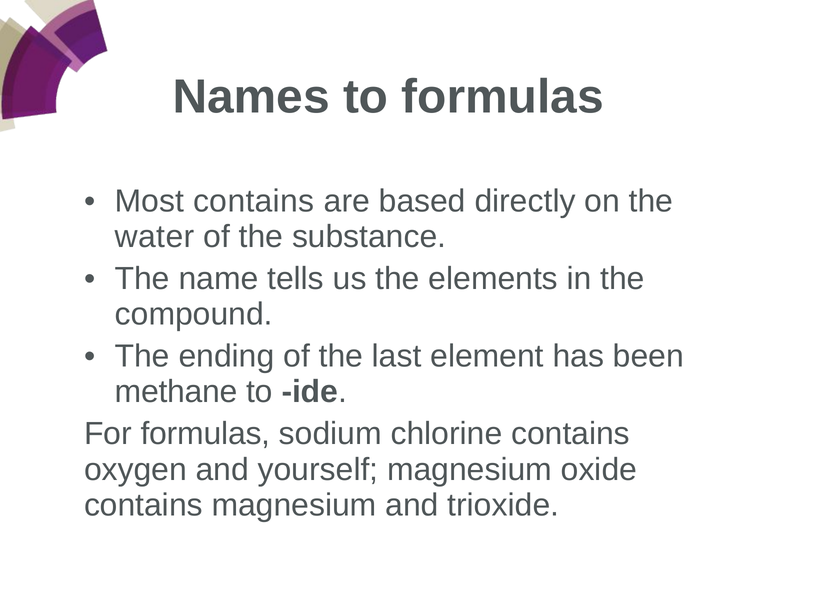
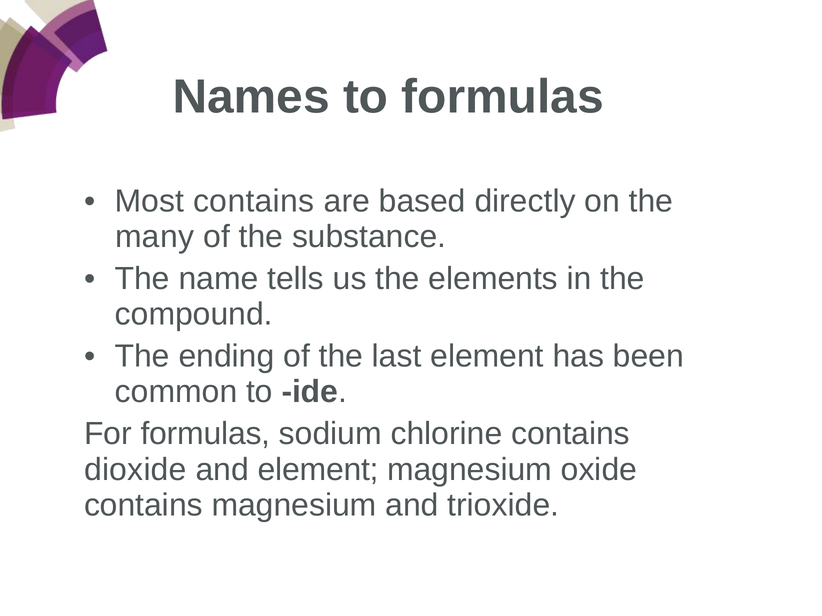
water: water -> many (155, 237)
methane: methane -> common (176, 392)
oxygen: oxygen -> dioxide (135, 470)
and yourself: yourself -> element (318, 470)
